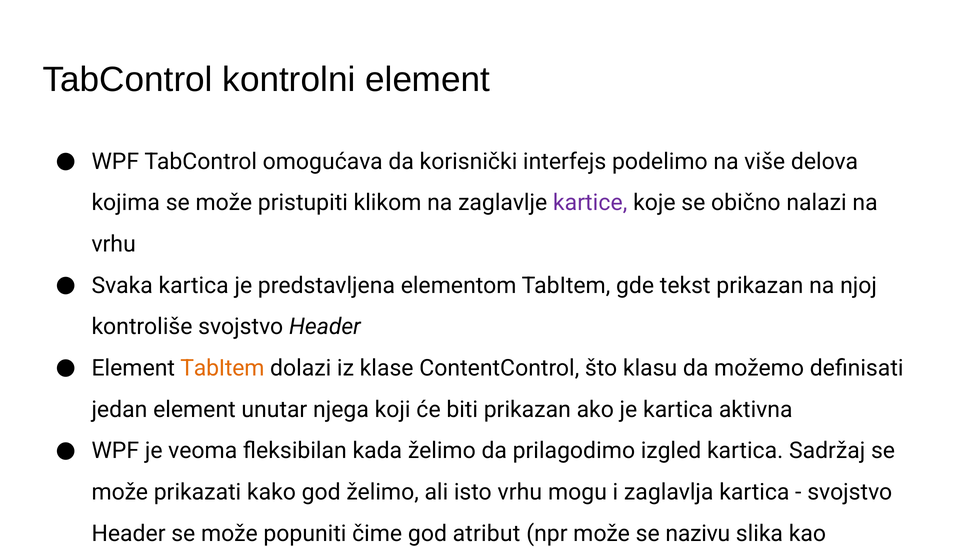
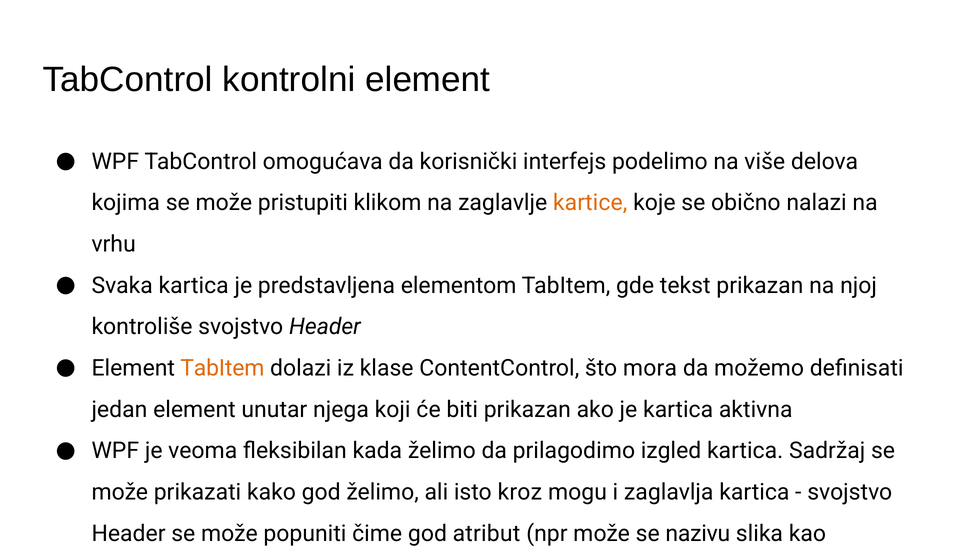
kartice colour: purple -> orange (590, 203)
klasu: klasu -> mora (650, 368)
isto vrhu: vrhu -> kroz (520, 493)
